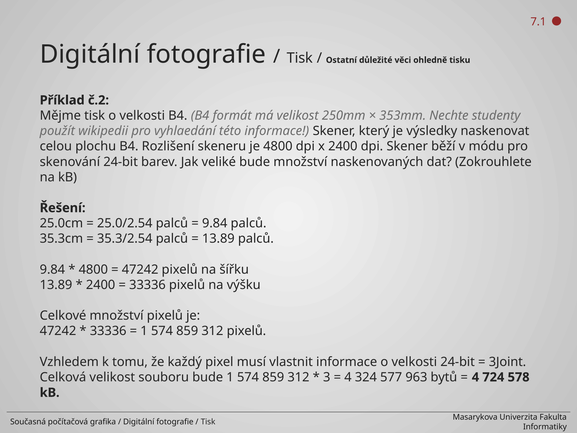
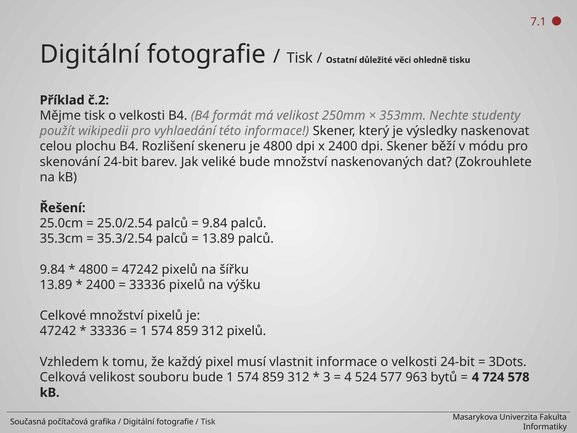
3Joint: 3Joint -> 3Dots (507, 362)
324: 324 -> 524 (366, 377)
